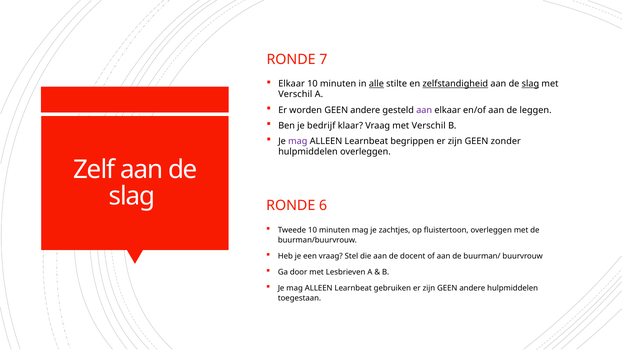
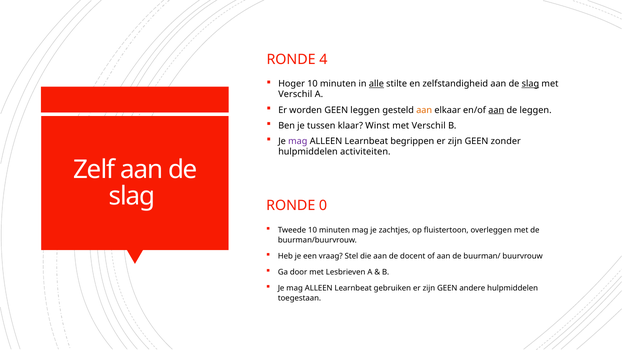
7: 7 -> 4 (323, 60)
Elkaar: Elkaar -> Hoger (292, 84)
zelfstandigheid underline: present -> none (455, 84)
worden GEEN andere: andere -> leggen (365, 110)
aan colour: purple -> orange (424, 110)
aan underline: none -> present (496, 110)
bedrijf: bedrijf -> tussen (321, 126)
klaar Vraag: Vraag -> Winst (378, 126)
hulpmiddelen overleggen: overleggen -> activiteiten (365, 152)
6: 6 -> 0 (323, 206)
